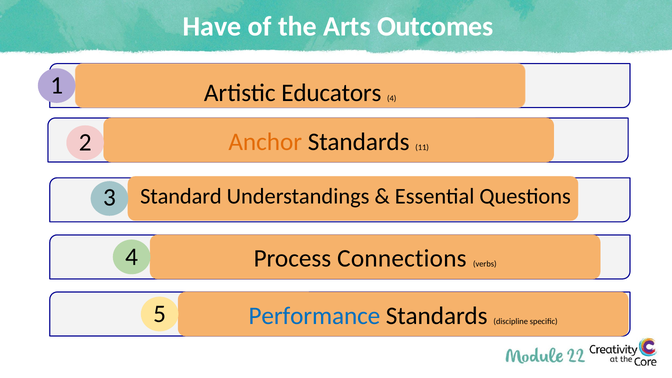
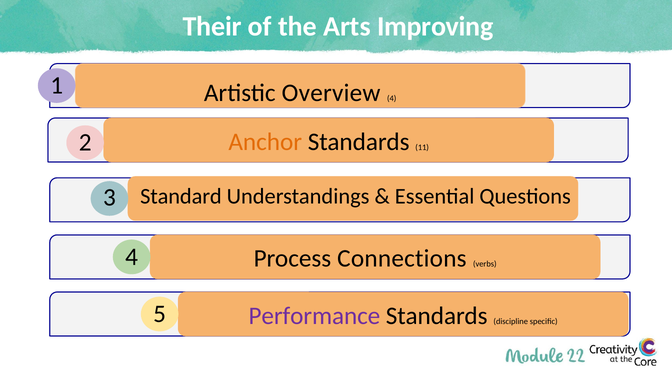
Have: Have -> Their (212, 27)
Outcomes: Outcomes -> Improving (435, 27)
Educators: Educators -> Overview (331, 93)
Performance colour: blue -> purple (314, 316)
